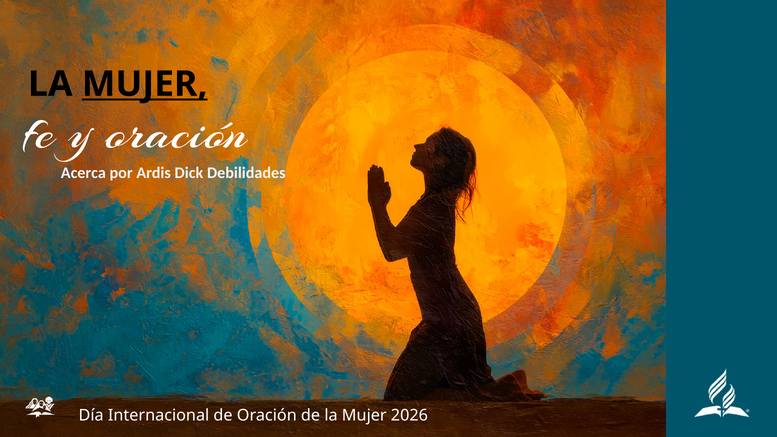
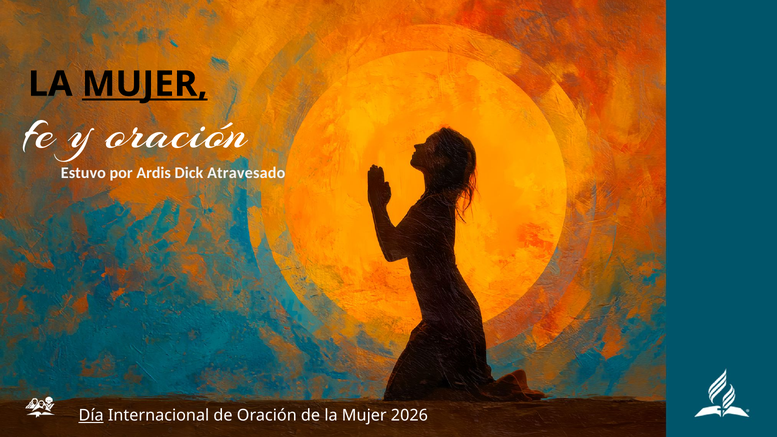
Acerca: Acerca -> Estuvo (83, 173)
Debilidades: Debilidades -> Atravesado (246, 173)
Día underline: none -> present (91, 416)
